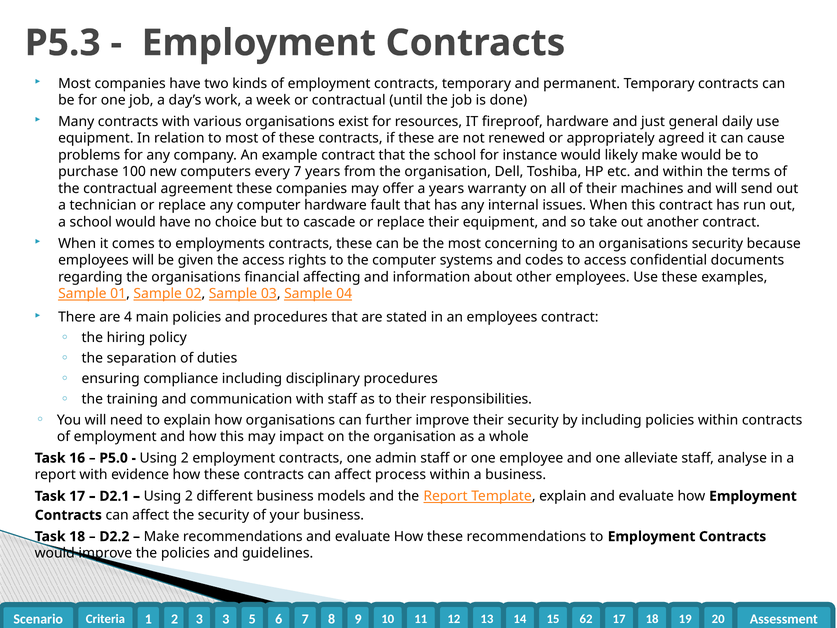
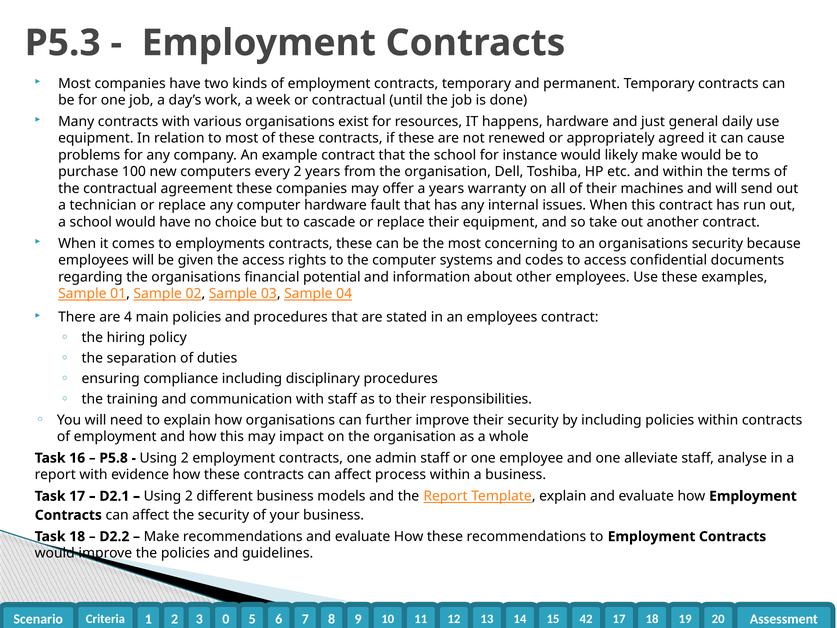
fireproof: fireproof -> happens (512, 122)
every 7: 7 -> 2 (298, 172)
affecting: affecting -> potential (332, 277)
P5.0: P5.0 -> P5.8 (114, 458)
3 3: 3 -> 0 (226, 619)
62: 62 -> 42 (586, 619)
